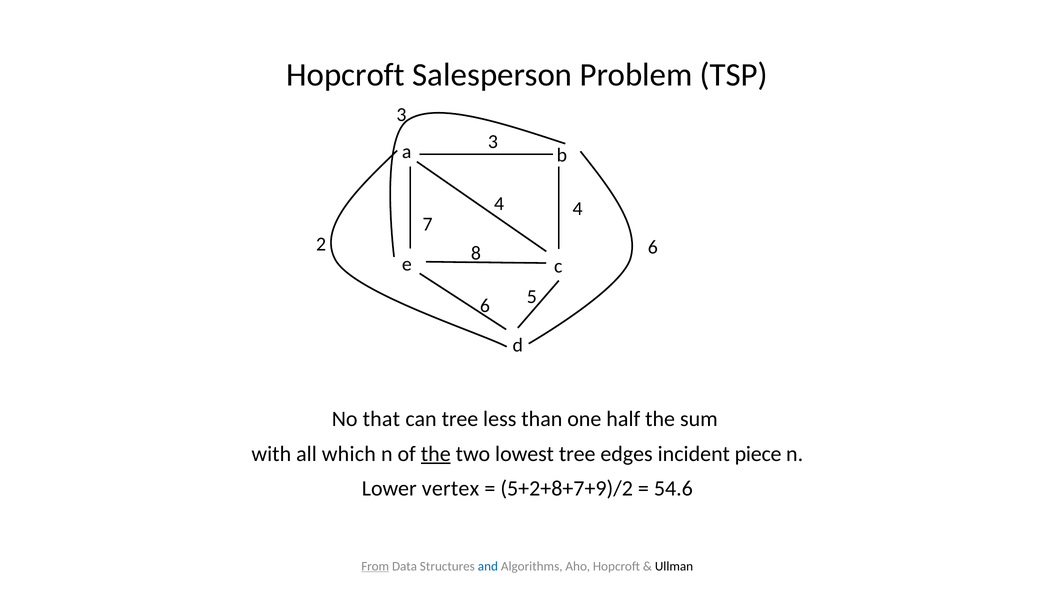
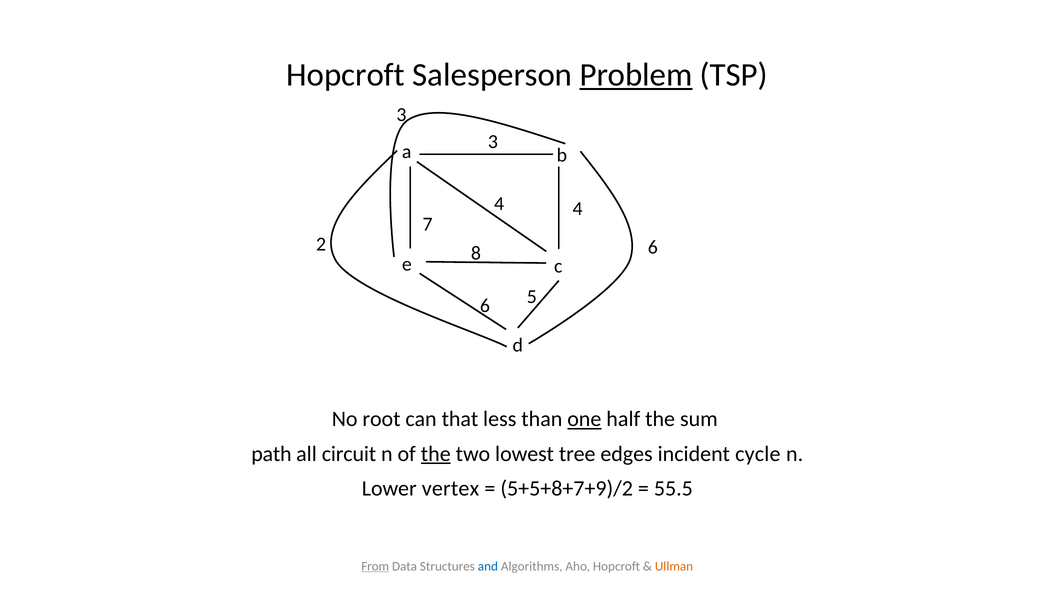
Problem underline: none -> present (636, 75)
that: that -> root (381, 419)
can tree: tree -> that (460, 419)
one underline: none -> present (584, 419)
with: with -> path (271, 454)
which: which -> circuit (349, 454)
piece: piece -> cycle (758, 454)
5+2+8+7+9)/2: 5+2+8+7+9)/2 -> 5+5+8+7+9)/2 (567, 489)
54.6: 54.6 -> 55.5 (673, 489)
Ullman colour: black -> orange (674, 567)
